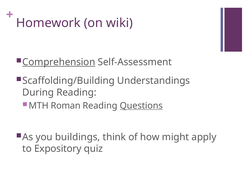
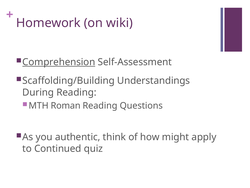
Questions underline: present -> none (141, 105)
buildings: buildings -> authentic (78, 137)
Expository: Expository -> Continued (58, 148)
